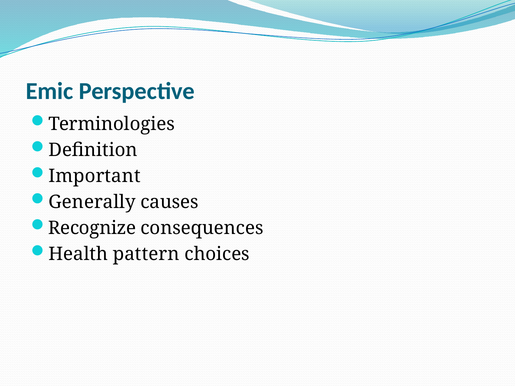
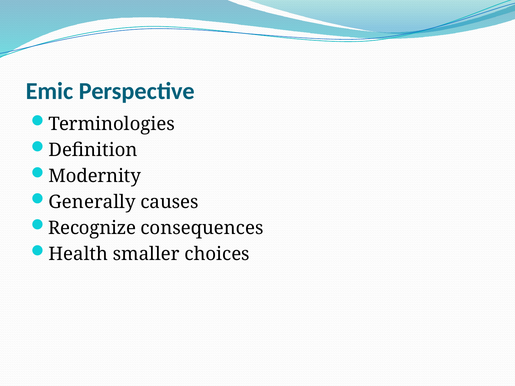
Important: Important -> Modernity (95, 176)
pattern: pattern -> smaller (146, 254)
